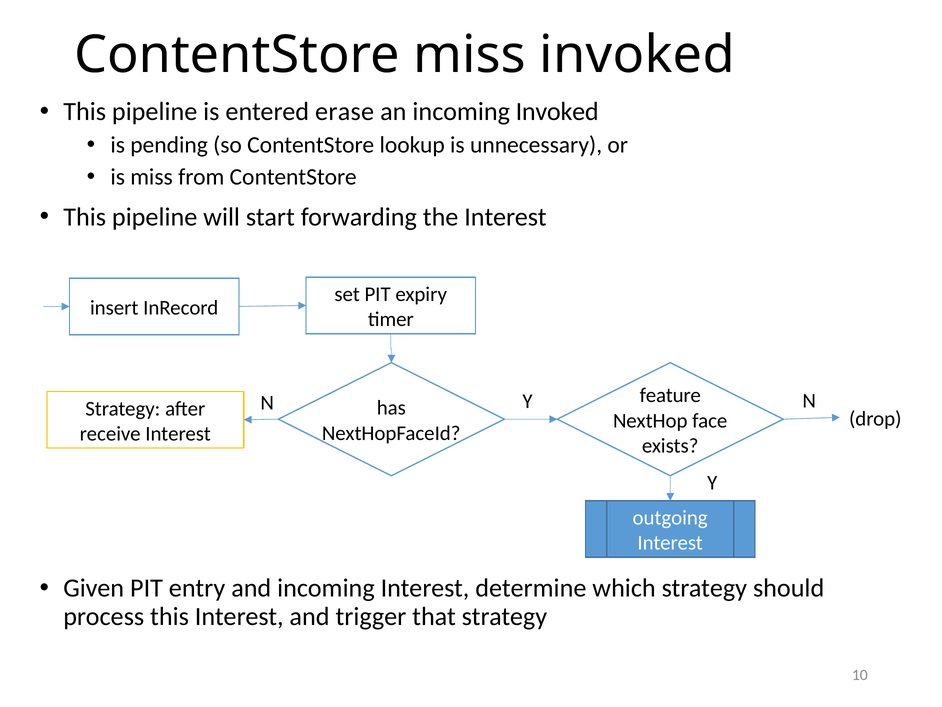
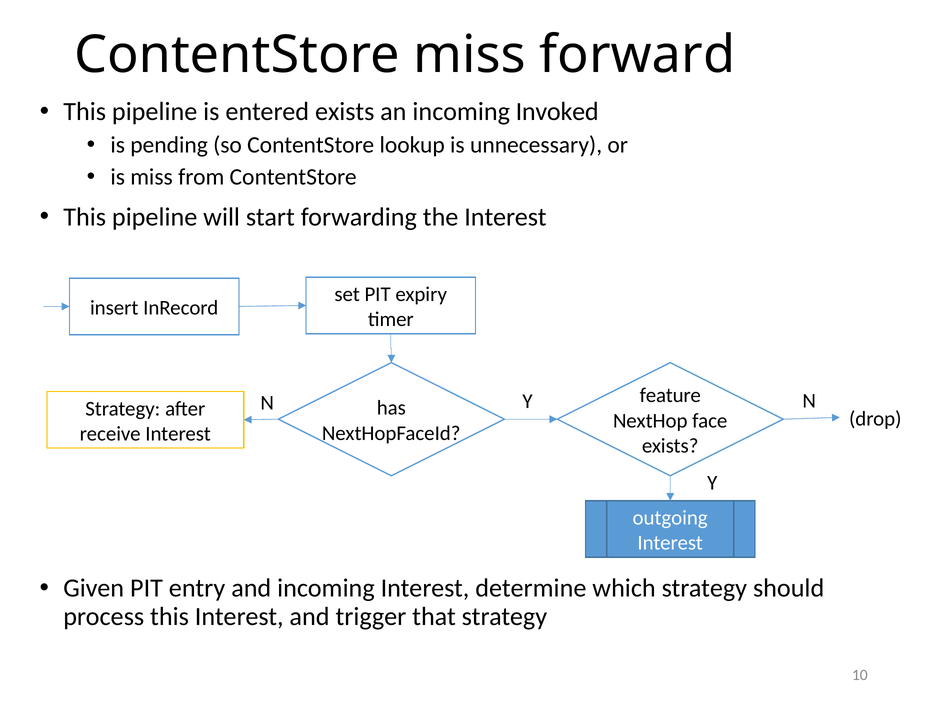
miss invoked: invoked -> forward (637, 55)
entered erase: erase -> exists (345, 111)
